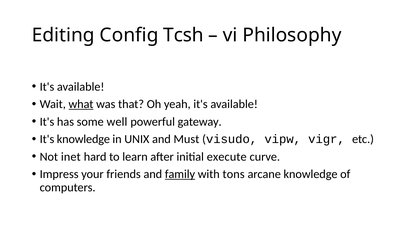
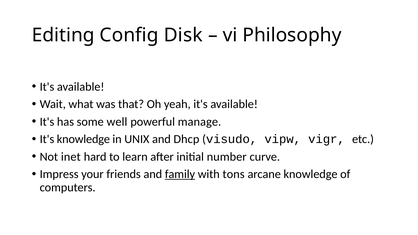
Tcsh: Tcsh -> Disk (183, 35)
what underline: present -> none (81, 104)
gateway: gateway -> manage (199, 122)
Must: Must -> Dhcp (186, 139)
execute: execute -> number (227, 157)
